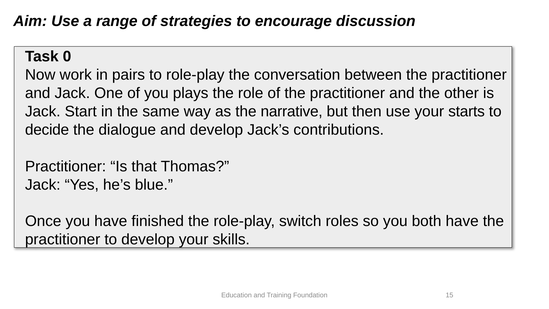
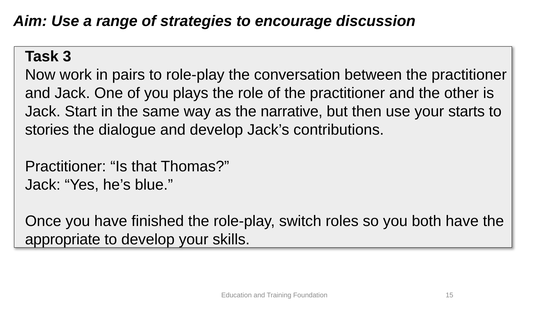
0: 0 -> 3 (67, 57)
decide: decide -> stories (47, 130)
practitioner: practitioner -> appropriate (63, 239)
